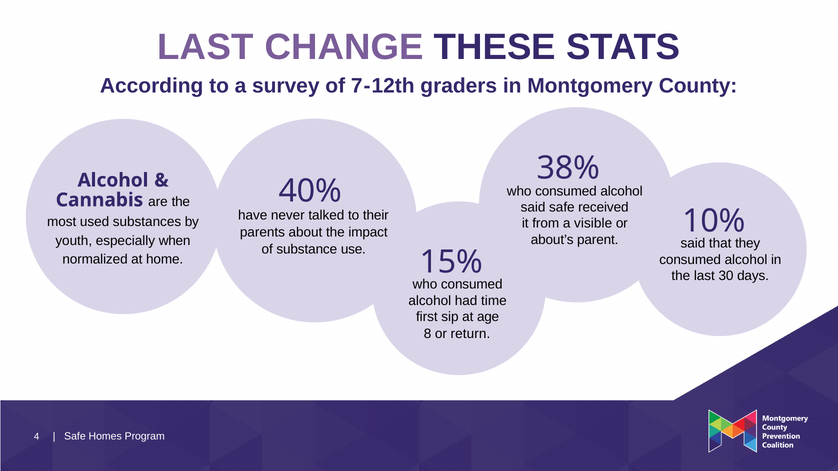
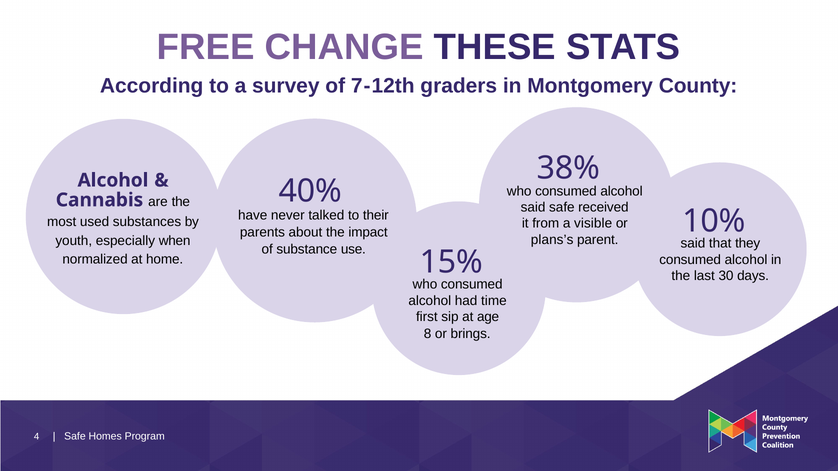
LAST: LAST -> FREE (206, 47)
about’s: about’s -> plans’s (552, 240)
return: return -> brings (471, 334)
